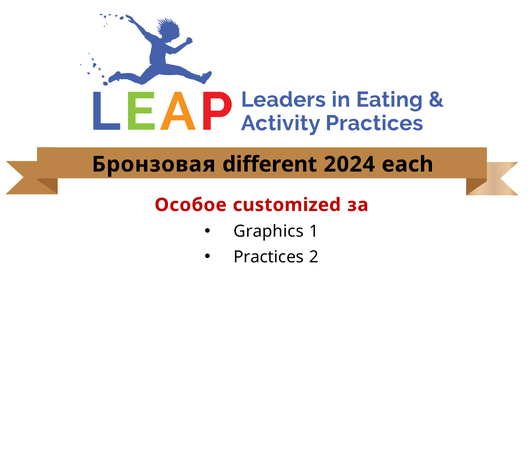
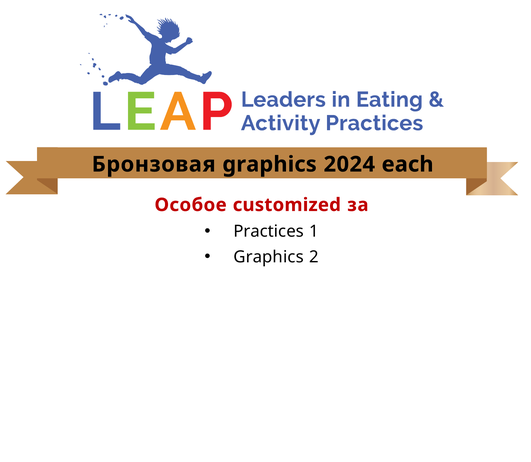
Бронзовая different: different -> graphics (270, 164)
Graphics: Graphics -> Practices (269, 231)
Practices: Practices -> Graphics (269, 257)
